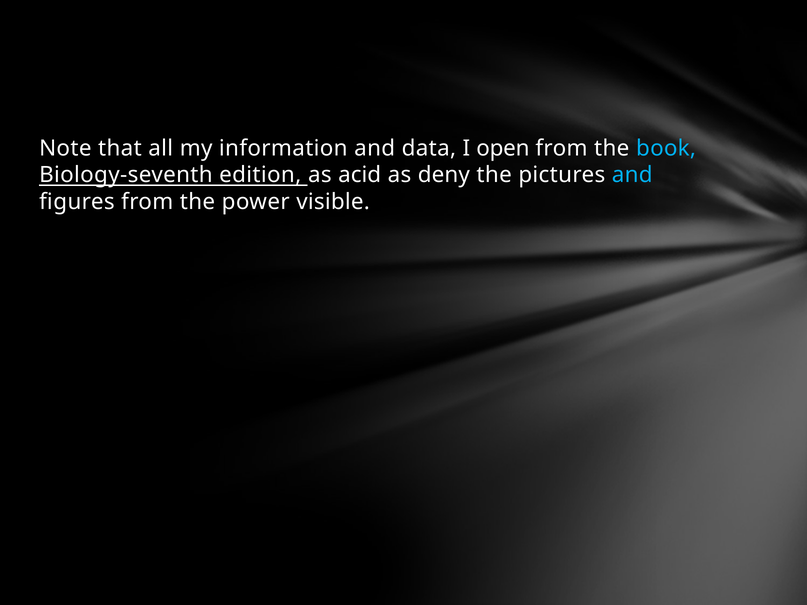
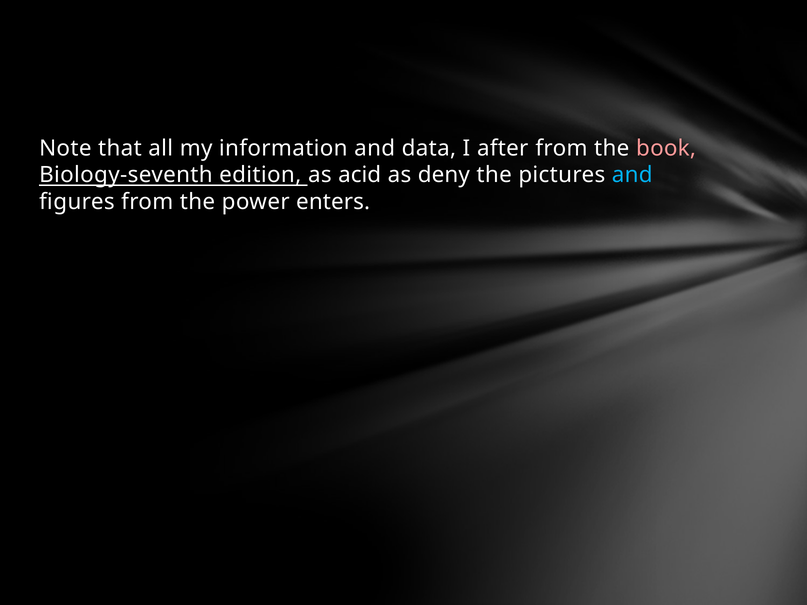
open: open -> after (503, 148)
book colour: light blue -> pink (666, 148)
visible: visible -> enters (333, 202)
